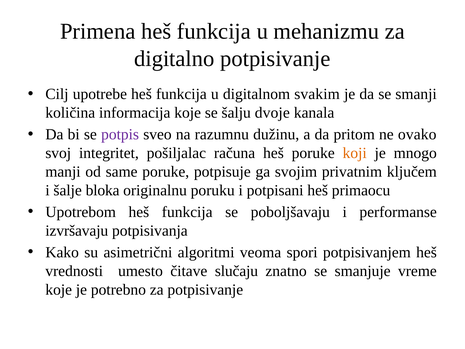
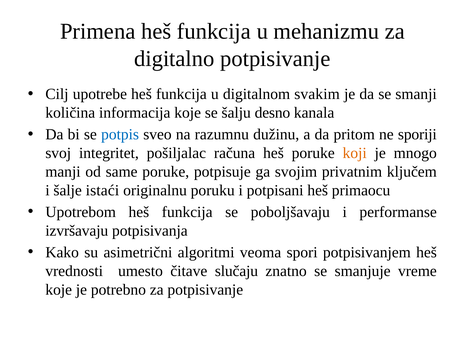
dvoje: dvoje -> desno (272, 113)
potpis colour: purple -> blue (120, 134)
ovako: ovako -> sporiji (417, 134)
bloka: bloka -> istaći (102, 190)
